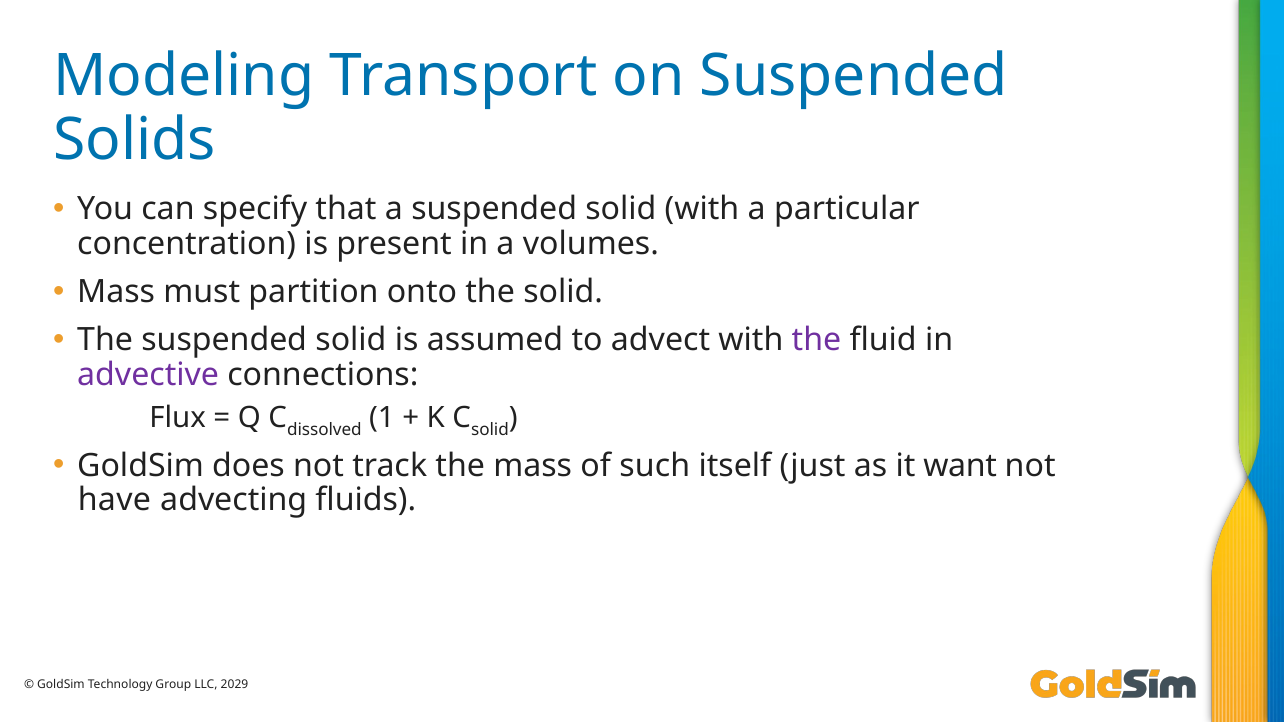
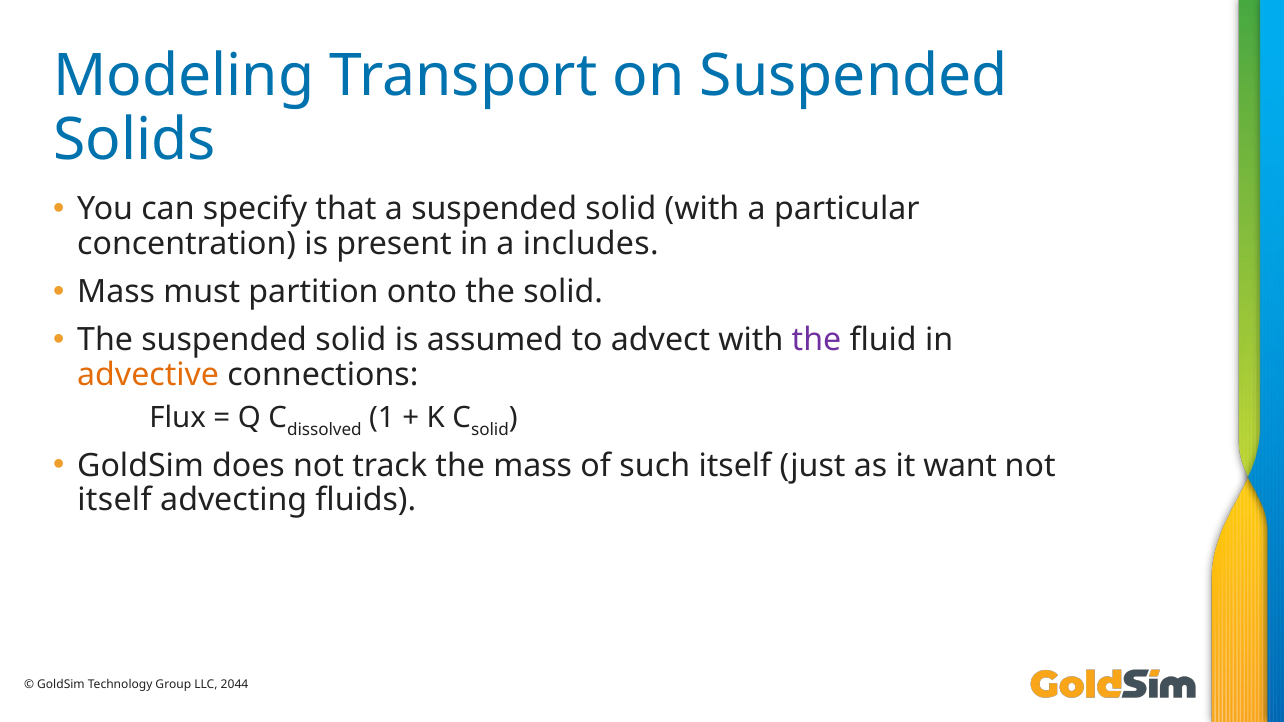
volumes: volumes -> includes (591, 244)
advective colour: purple -> orange (148, 375)
have: have -> itself (114, 500)
2029: 2029 -> 2044 (235, 685)
